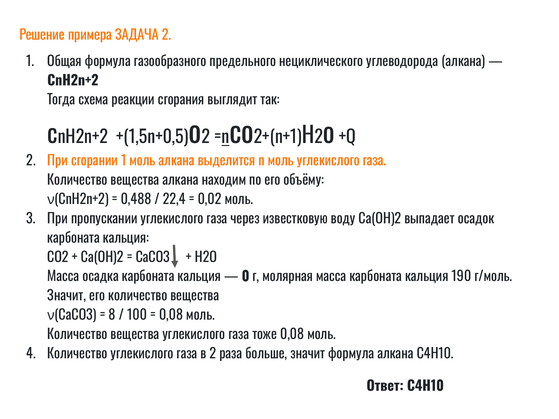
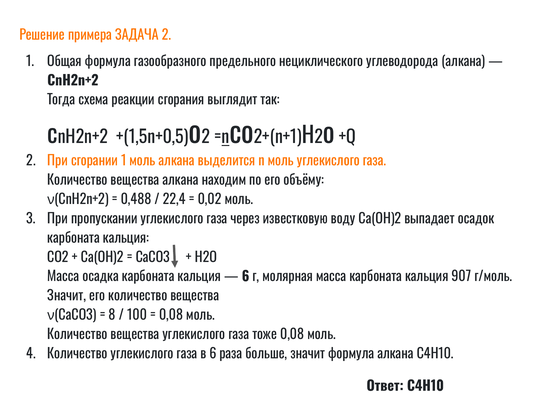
0: 0 -> 6 (246, 277)
190: 190 -> 907 (461, 277)
в 2: 2 -> 6 (213, 354)
